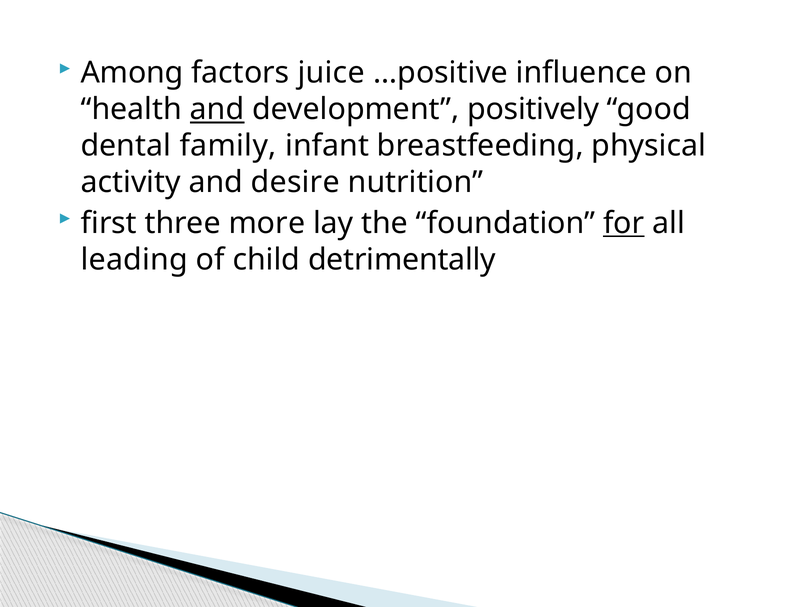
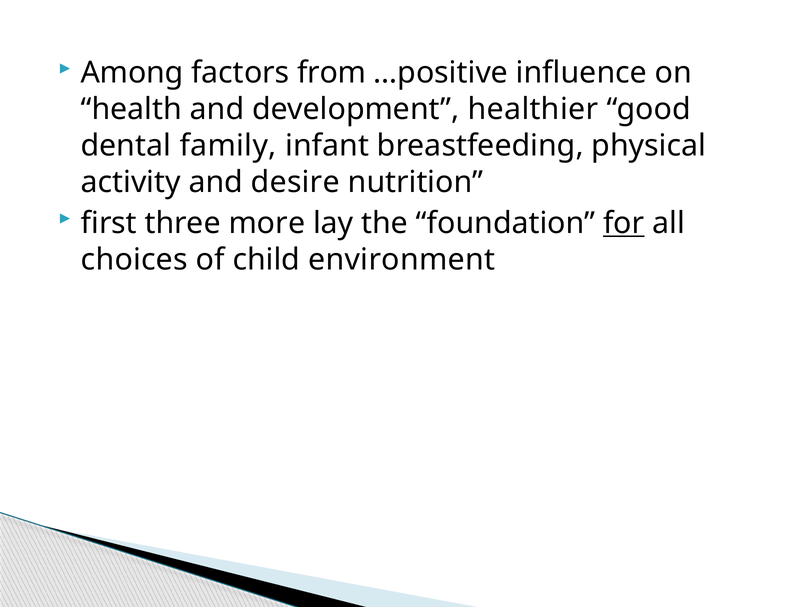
juice: juice -> from (332, 73)
and underline: present -> none (217, 109)
positively: positively -> healthier (533, 109)
leading: leading -> choices (134, 260)
detrimentally: detrimentally -> environment (402, 260)
